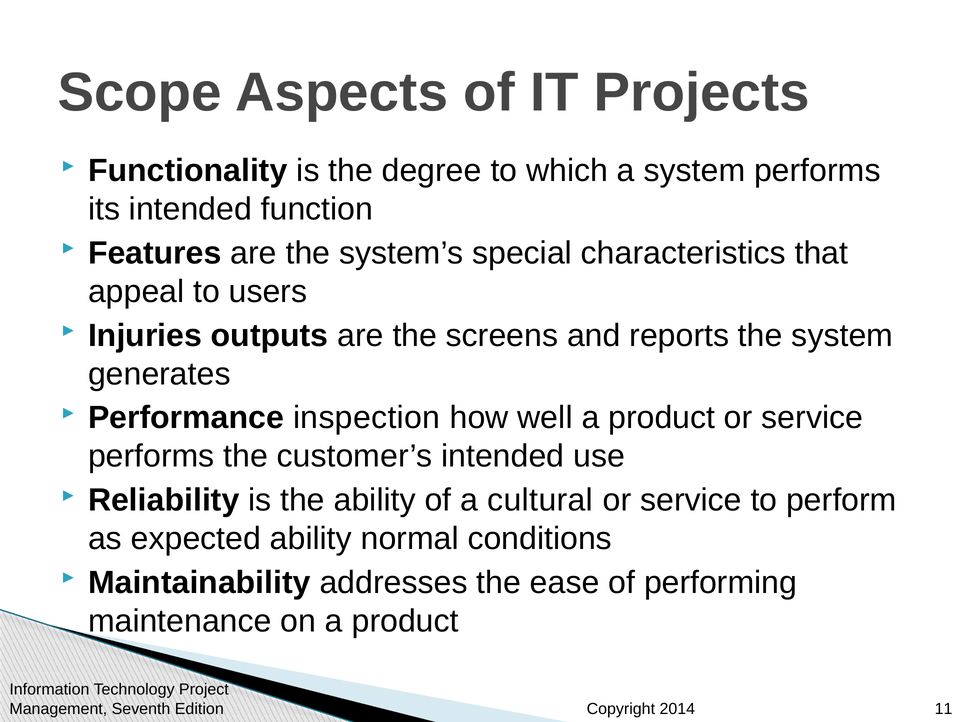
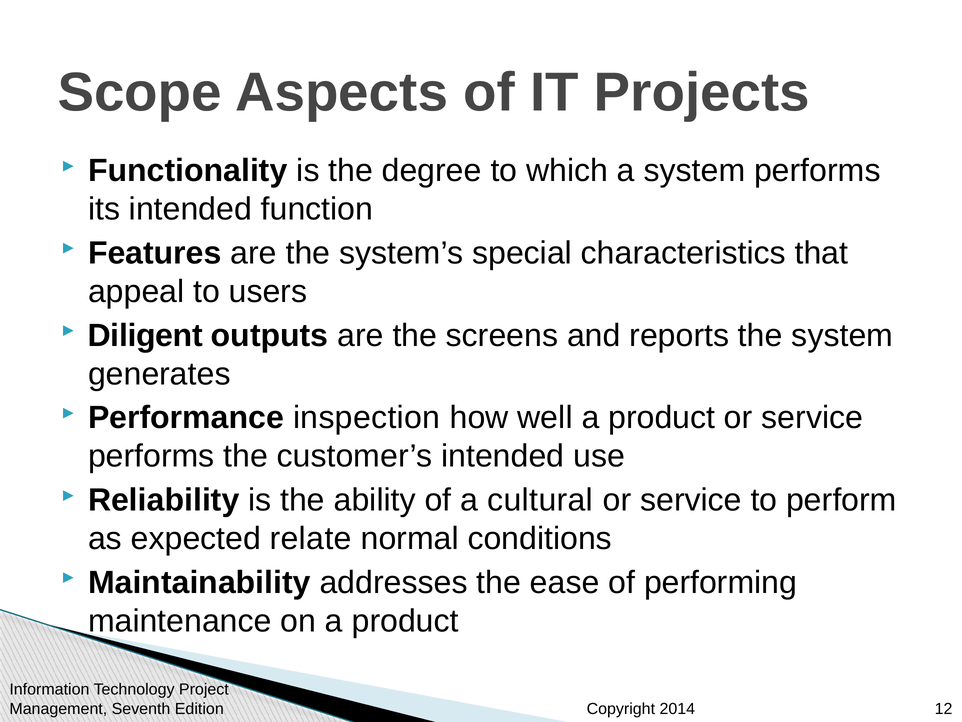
Injuries: Injuries -> Diligent (145, 335)
expected ability: ability -> relate (311, 538)
11: 11 -> 12 (944, 708)
